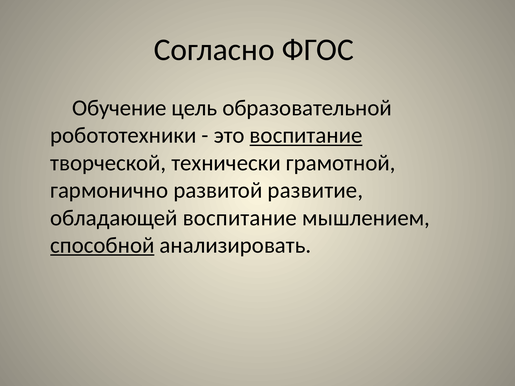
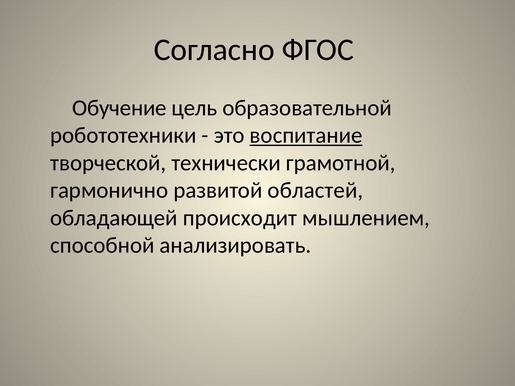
развитие: развитие -> областей (315, 190)
обладающей воспитание: воспитание -> происходит (240, 218)
способной underline: present -> none (102, 245)
